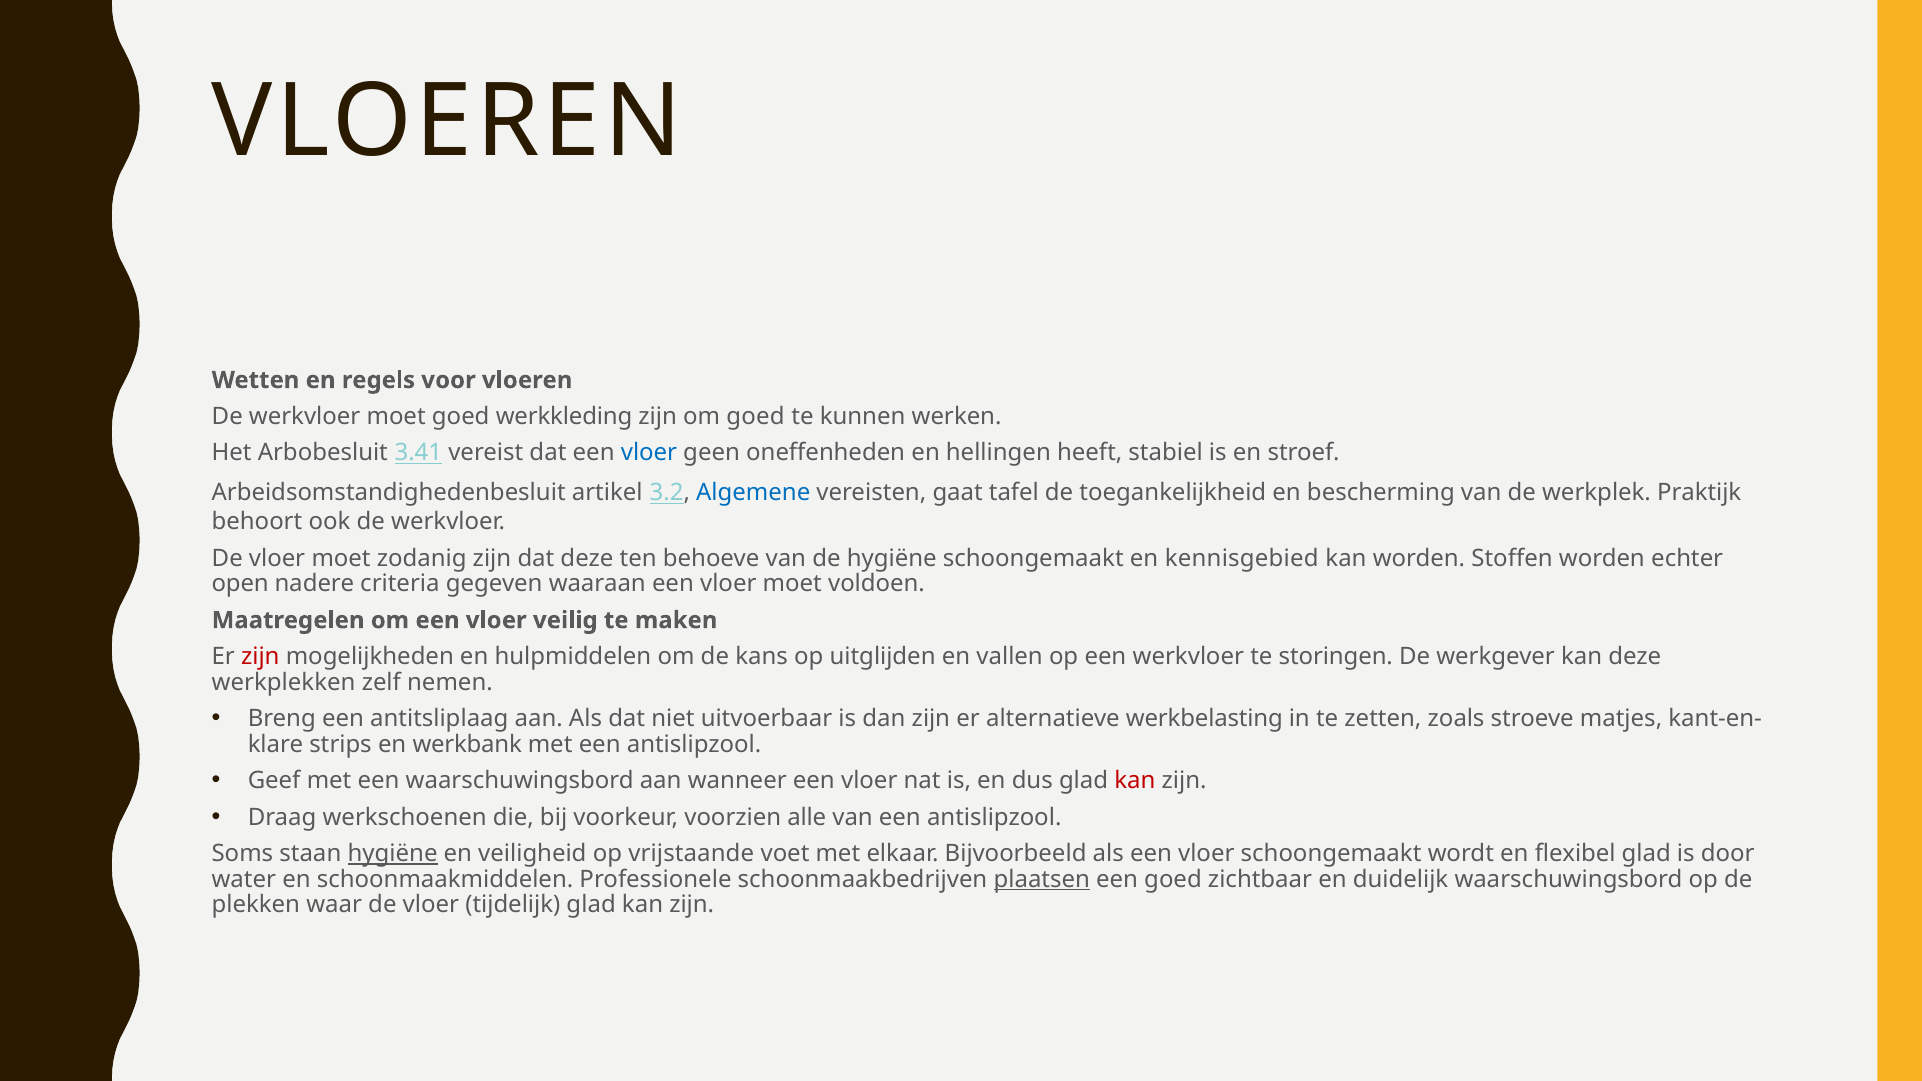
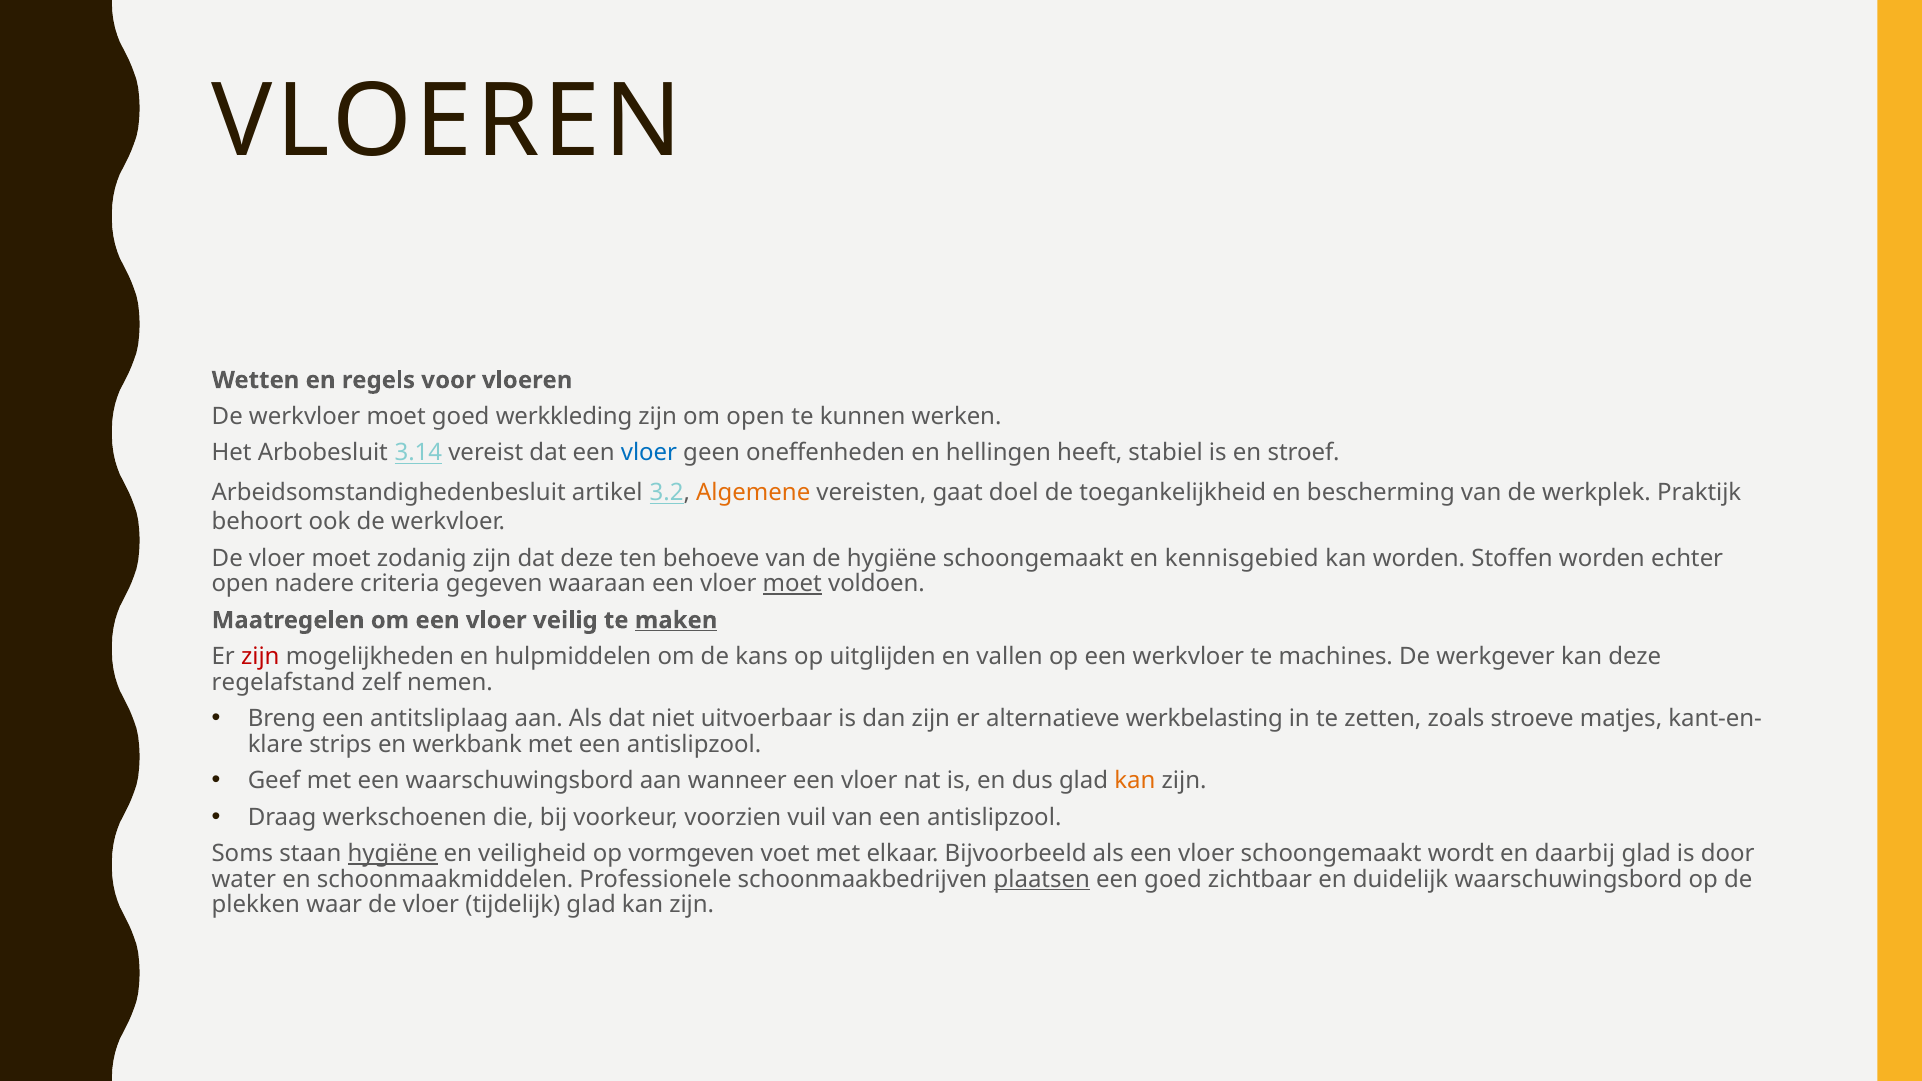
om goed: goed -> open (756, 417)
3.41: 3.41 -> 3.14 (418, 453)
Algemene colour: blue -> orange (753, 493)
tafel: tafel -> doel (1014, 493)
moet underline: none -> present (792, 584)
maken underline: none -> present (676, 620)
storingen: storingen -> machines (1336, 657)
werkplekken: werkplekken -> regelafstand (284, 682)
kan colour: red -> orange (1135, 781)
alle: alle -> vuil (807, 817)
vrijstaande: vrijstaande -> vormgeven (691, 854)
flexibel: flexibel -> daarbij (1575, 854)
